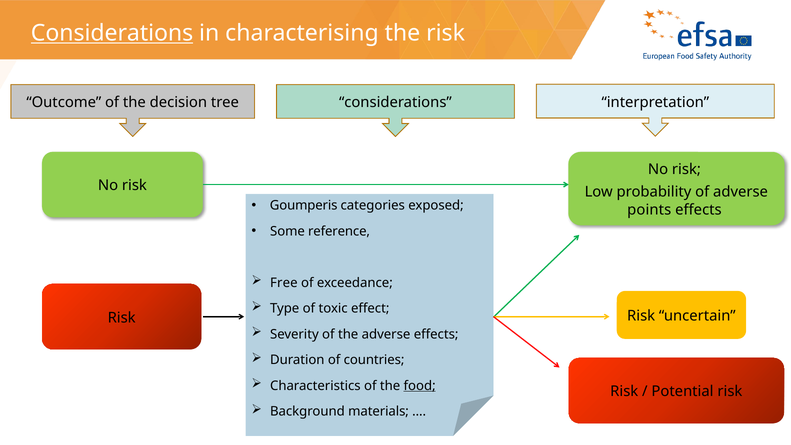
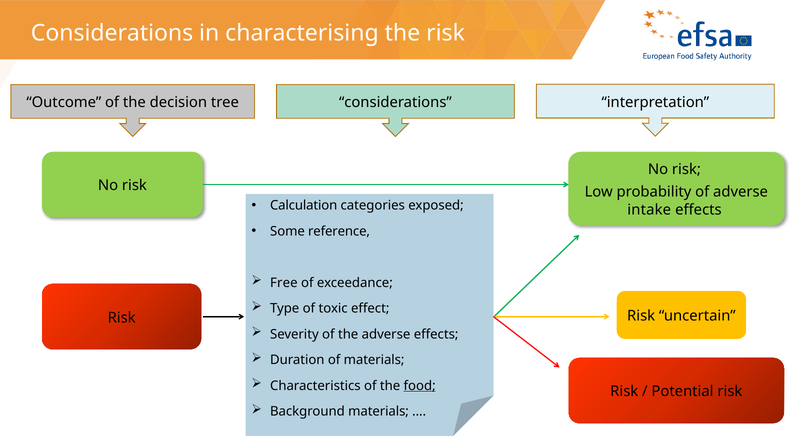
Considerations underline: present -> none (112, 33)
Goumperis: Goumperis -> Calculation (304, 206)
points: points -> intake (649, 210)
of countries: countries -> materials (374, 360)
